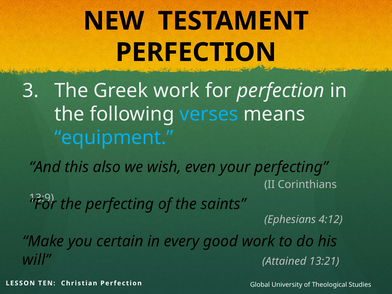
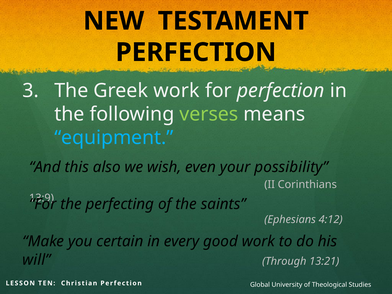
verses colour: light blue -> light green (209, 114)
your perfecting: perfecting -> possibility (291, 167)
Attained: Attained -> Through (284, 261)
